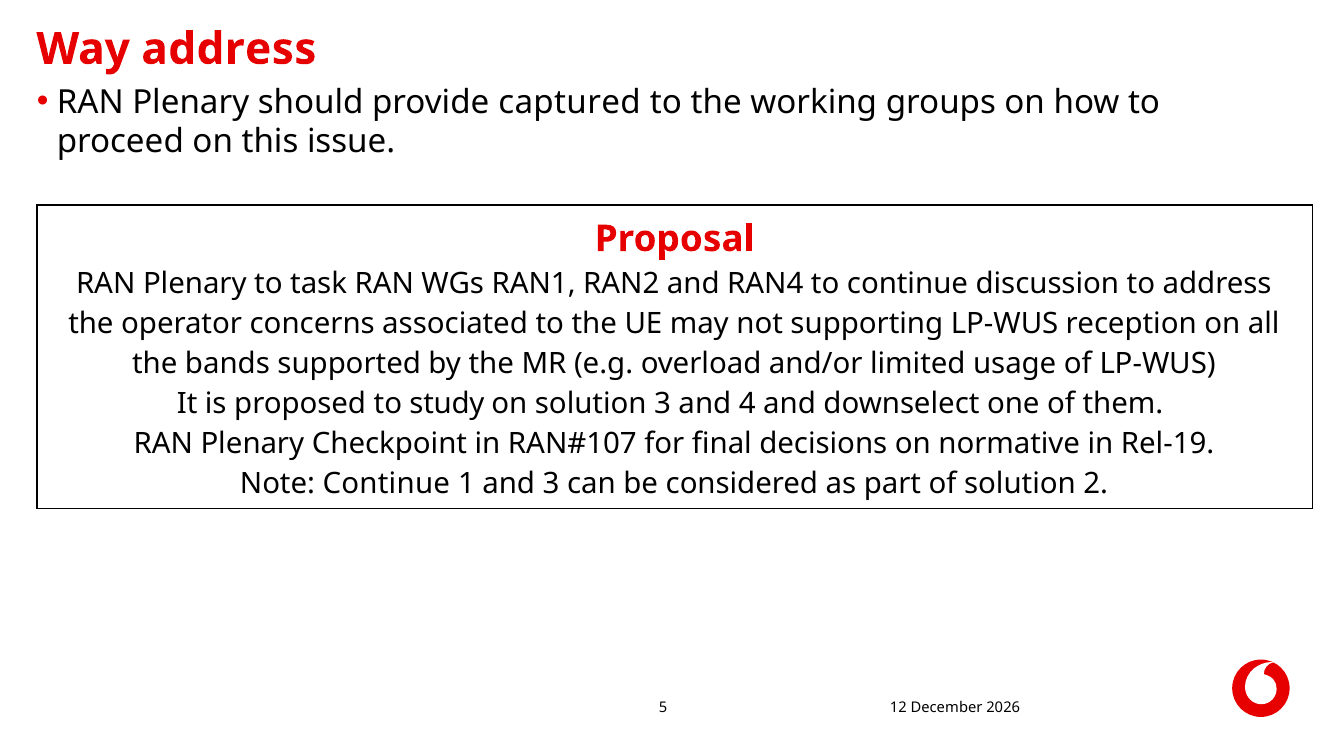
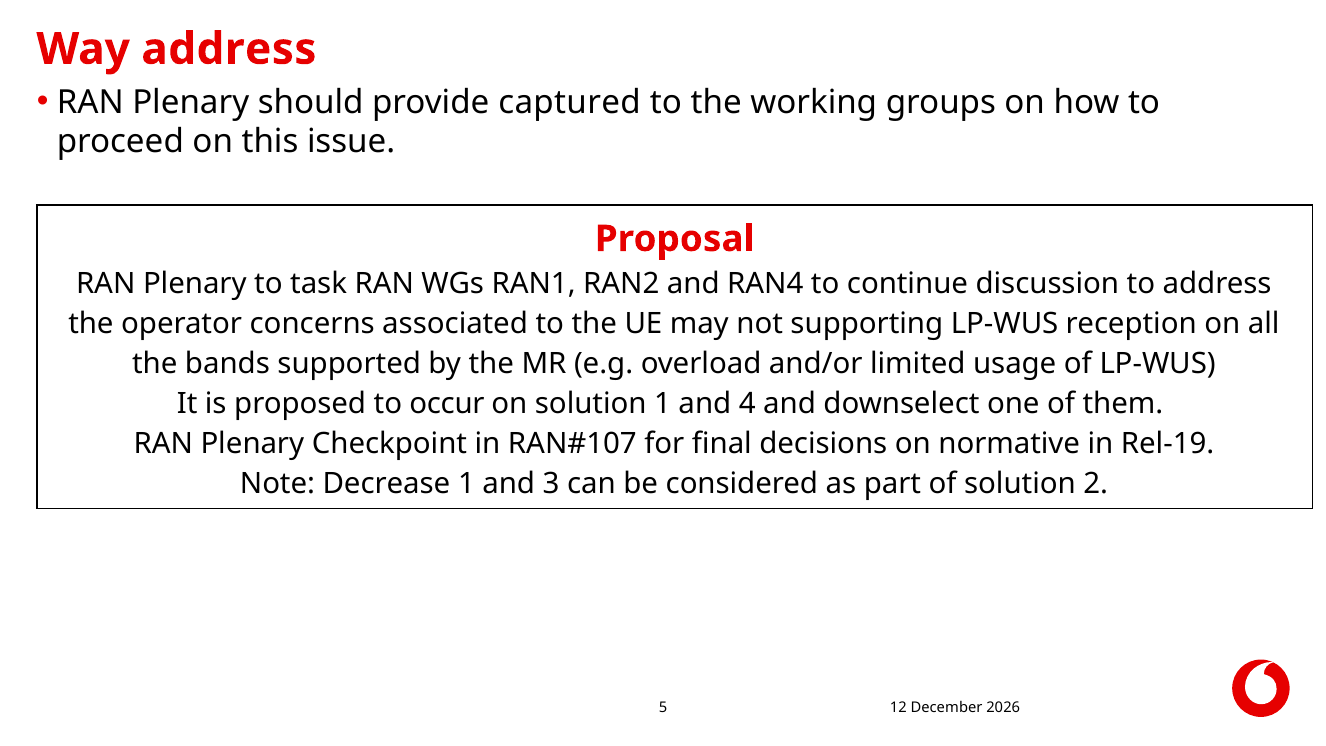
study: study -> occur (447, 403)
solution 3: 3 -> 1 (663, 403)
Note Continue: Continue -> Decrease (386, 483)
